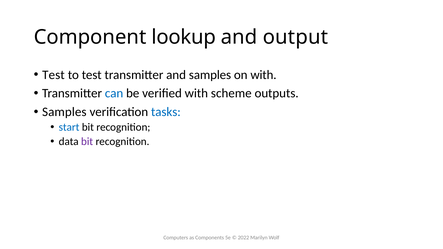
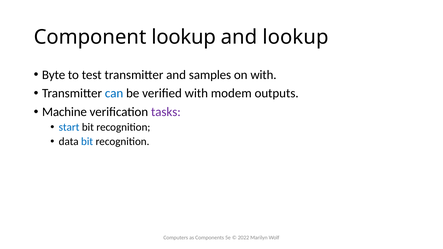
and output: output -> lookup (296, 37)
Test: Test -> Byte (54, 75)
scheme: scheme -> modem (231, 93)
Samples: Samples -> Machine (64, 112)
tasks colour: blue -> purple (166, 112)
bit colour: purple -> blue (87, 142)
